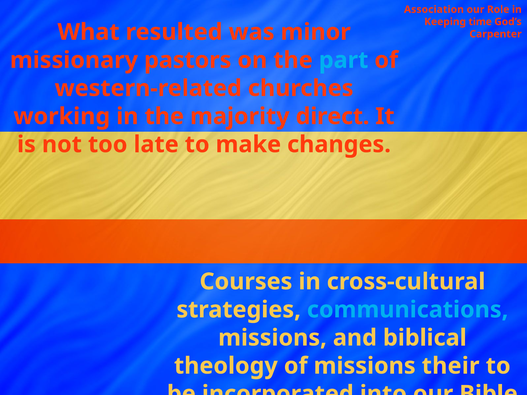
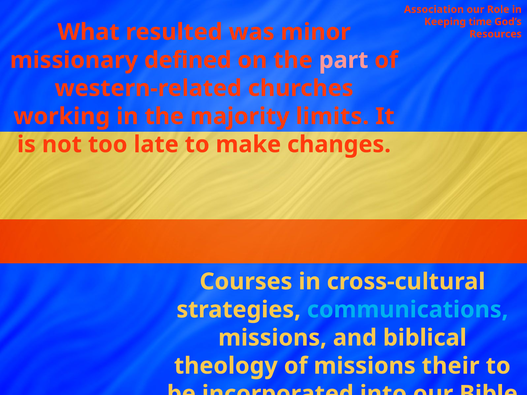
Carpenter: Carpenter -> Resources (496, 34)
pastors: pastors -> defined (188, 60)
part colour: light blue -> pink (344, 60)
direct: direct -> limits (332, 116)
